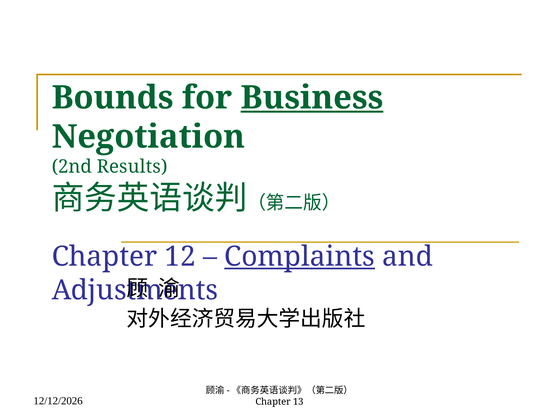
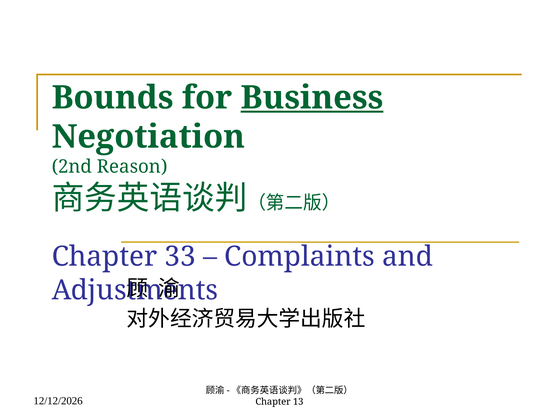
Results: Results -> Reason (132, 167)
12: 12 -> 33 (180, 257)
Complaints underline: present -> none (300, 257)
